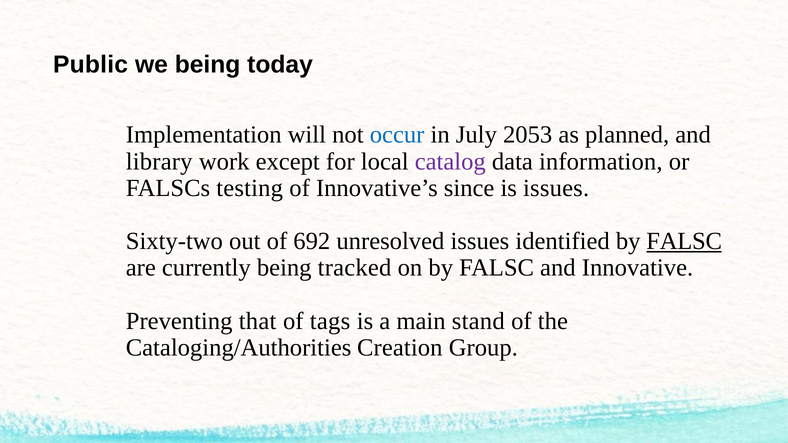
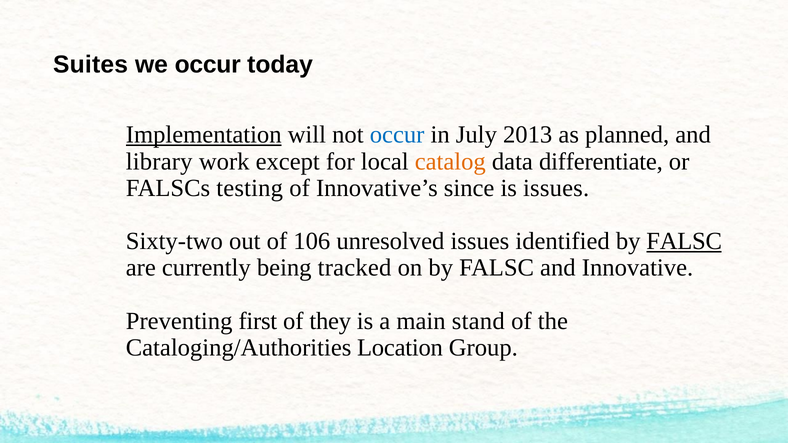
Public: Public -> Suites (91, 64)
we being: being -> occur (208, 64)
Implementation underline: none -> present (204, 135)
2053: 2053 -> 2013 (528, 135)
catalog colour: purple -> orange (450, 162)
information: information -> differentiate (601, 162)
692: 692 -> 106 (312, 241)
that: that -> first (258, 321)
tags: tags -> they (330, 321)
Creation: Creation -> Location (400, 348)
